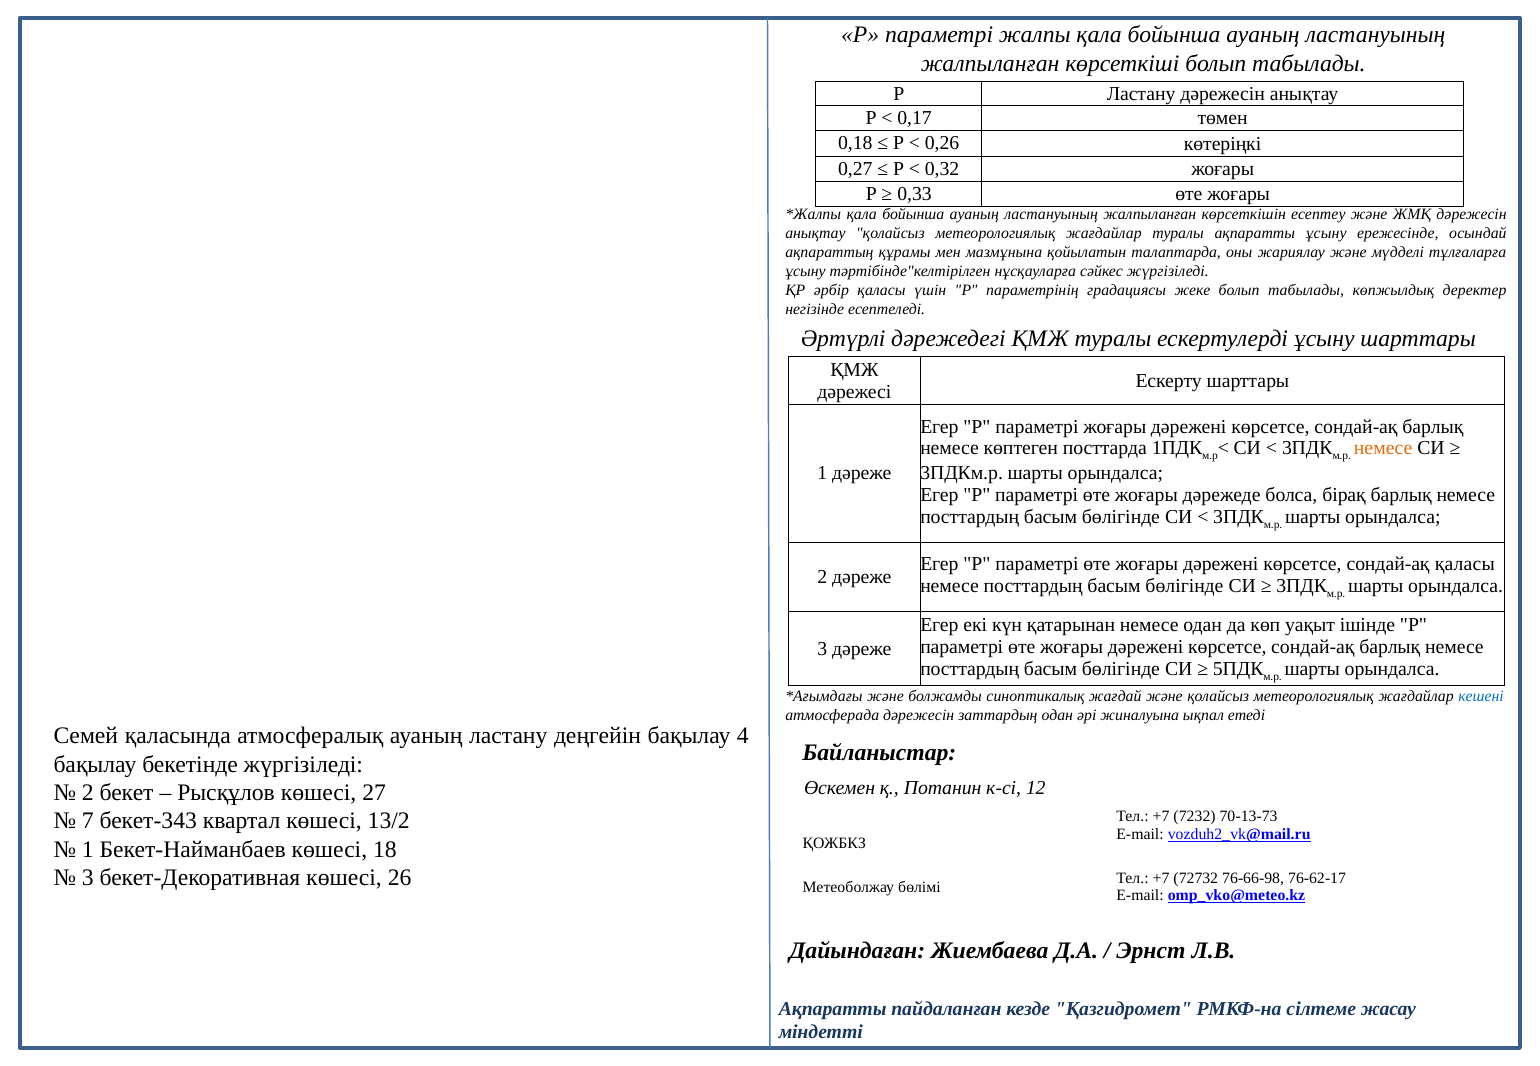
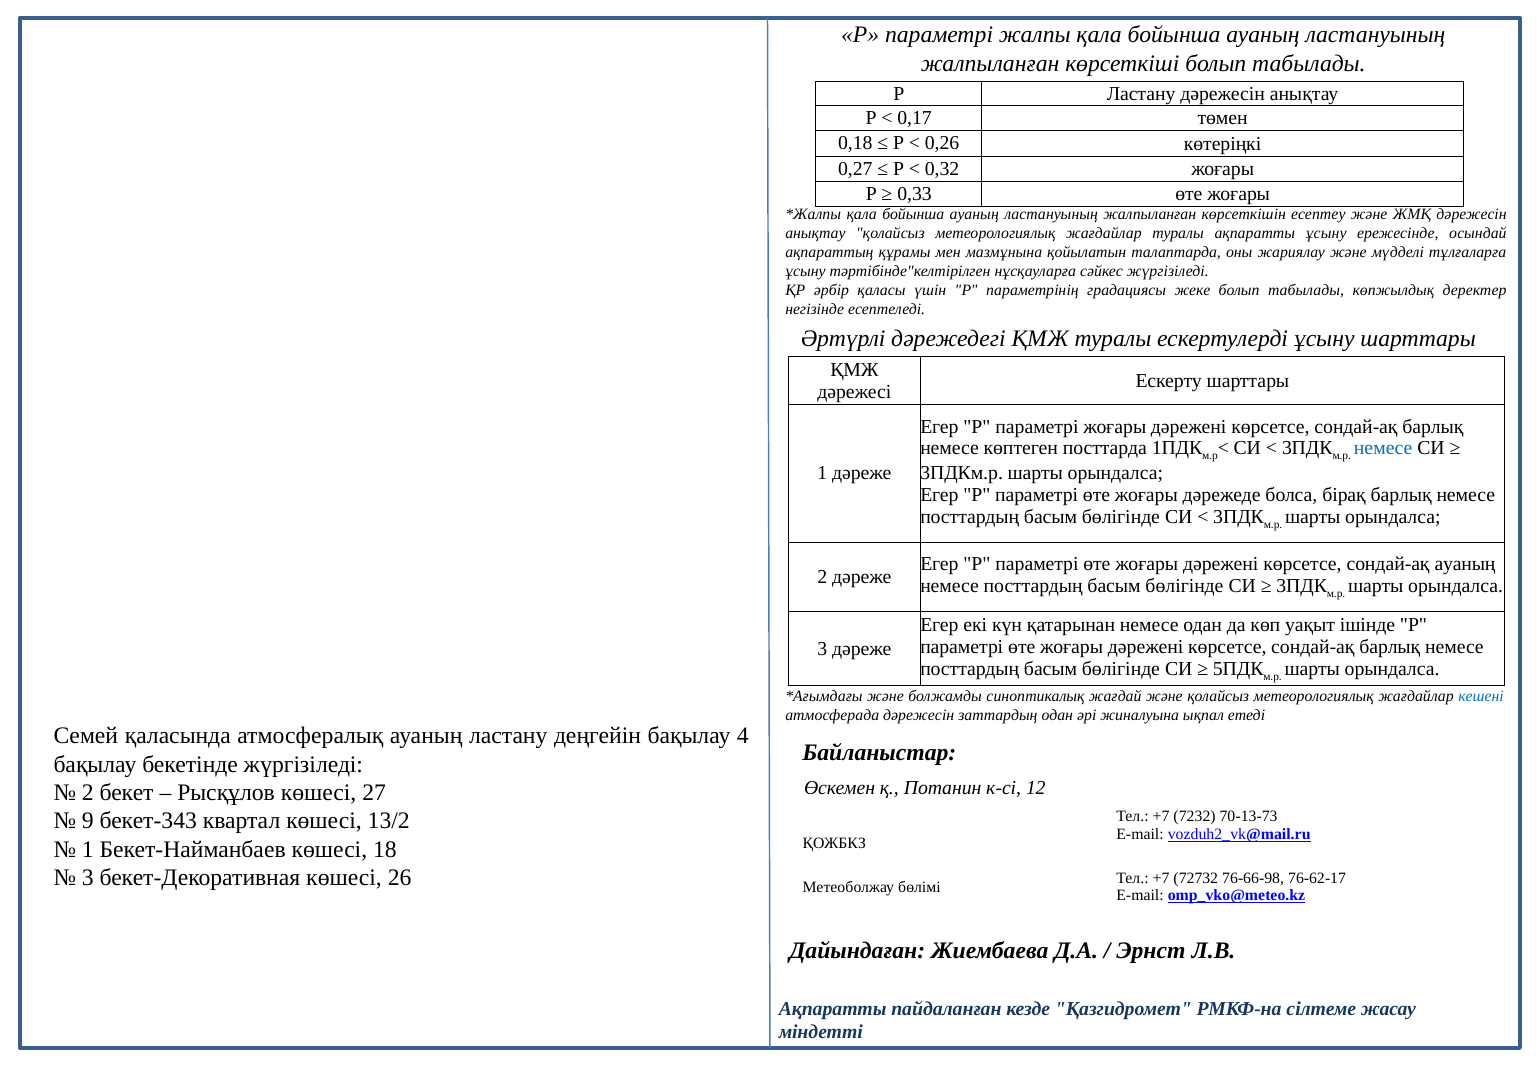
немесе colour: orange -> blue (1383, 449)
сондай-ақ қаласы: қаласы -> ауаның (1465, 564)
7: 7 -> 9 (88, 821)
